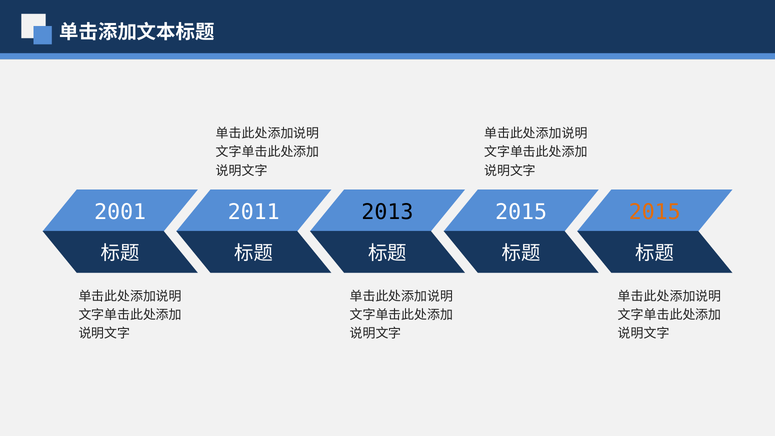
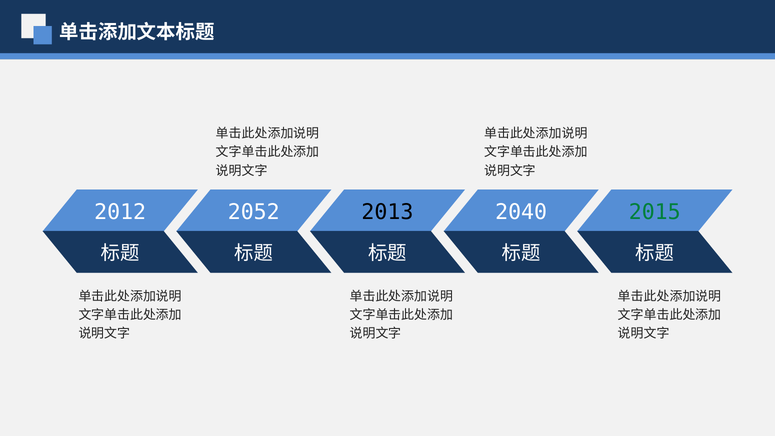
2001: 2001 -> 2012 (120, 212)
2011: 2011 -> 2052 (254, 212)
2015: 2015 -> 2040 (521, 212)
2015 colour: orange -> green (655, 212)
